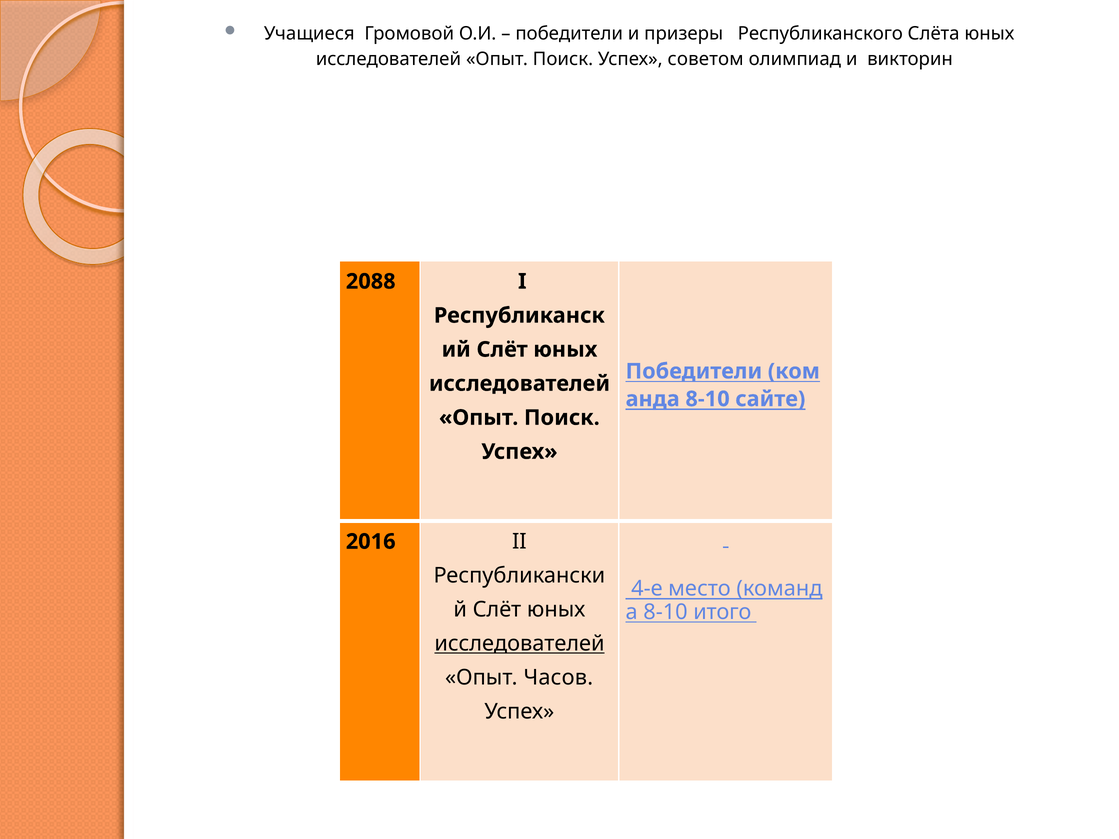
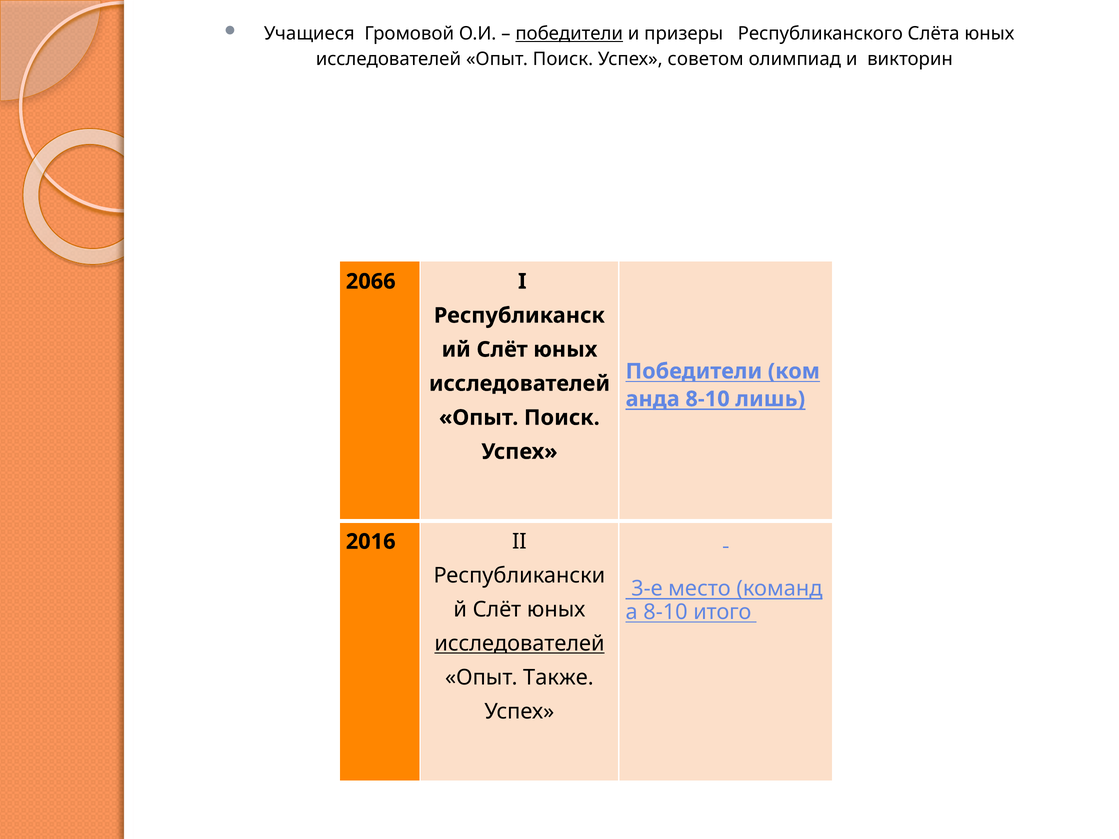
победители underline: none -> present (569, 34)
2088: 2088 -> 2066 (371, 282)
сайте: сайте -> лишь (770, 399)
4-е: 4-е -> 3-е (647, 589)
Часов: Часов -> Также (558, 678)
